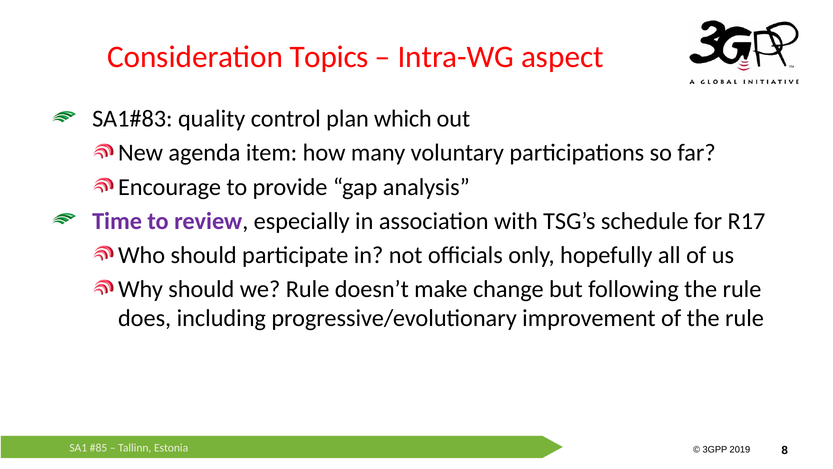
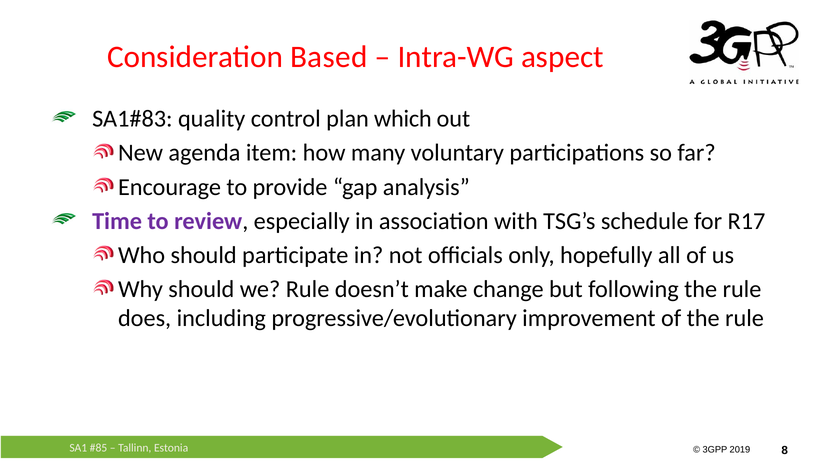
Topics: Topics -> Based (329, 57)
